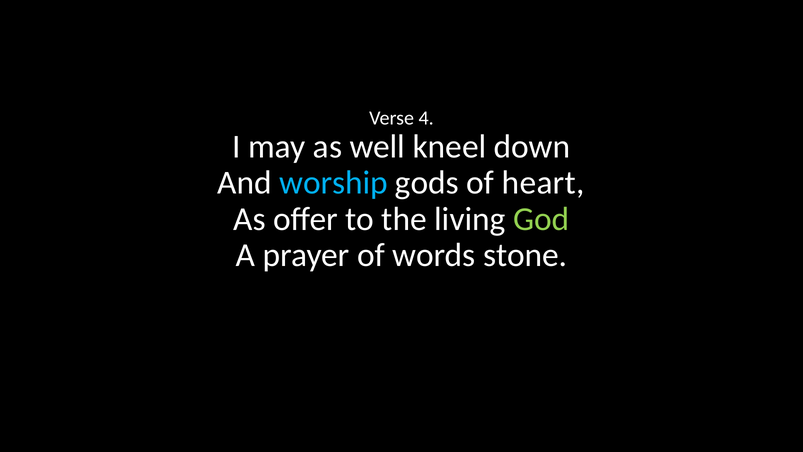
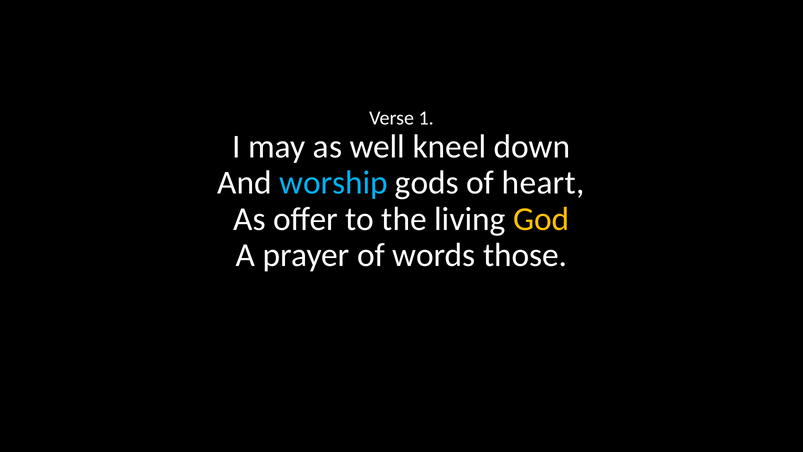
4: 4 -> 1 (426, 118)
God colour: light green -> yellow (541, 219)
stone: stone -> those (525, 255)
